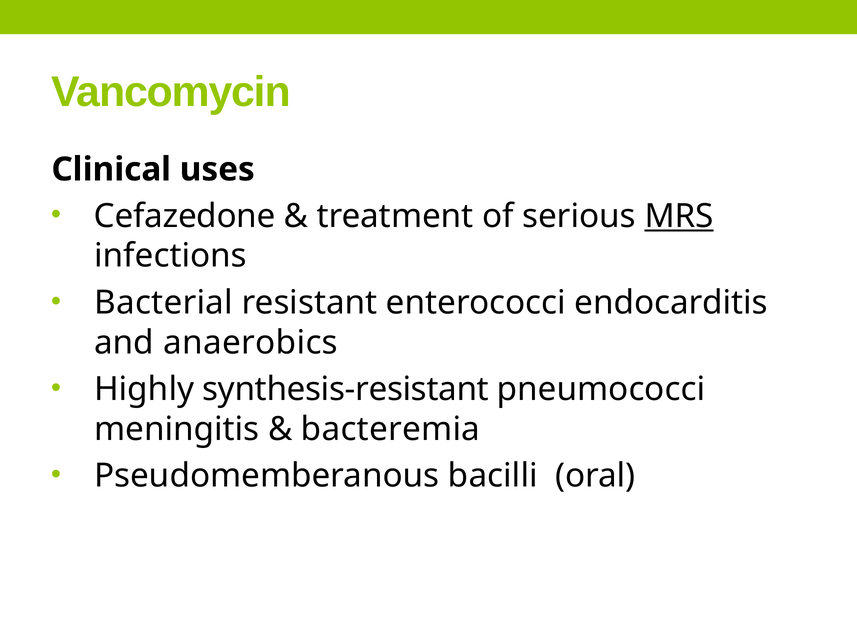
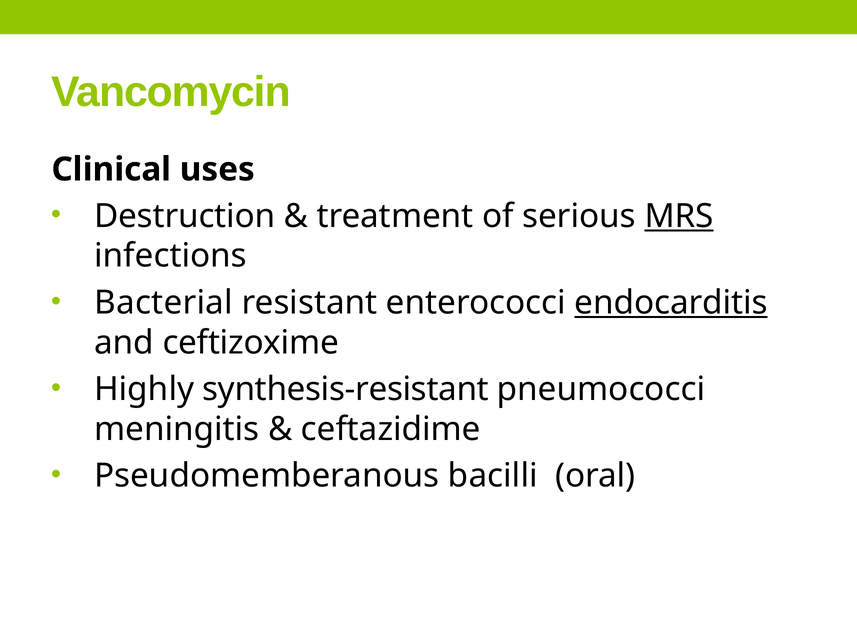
Cefazedone: Cefazedone -> Destruction (185, 216)
endocarditis underline: none -> present (671, 302)
anaerobics: anaerobics -> ceftizoxime (251, 342)
bacteremia: bacteremia -> ceftazidime (391, 429)
